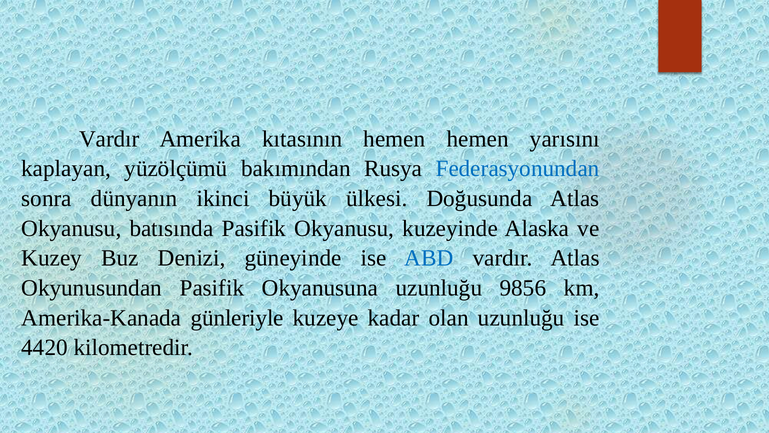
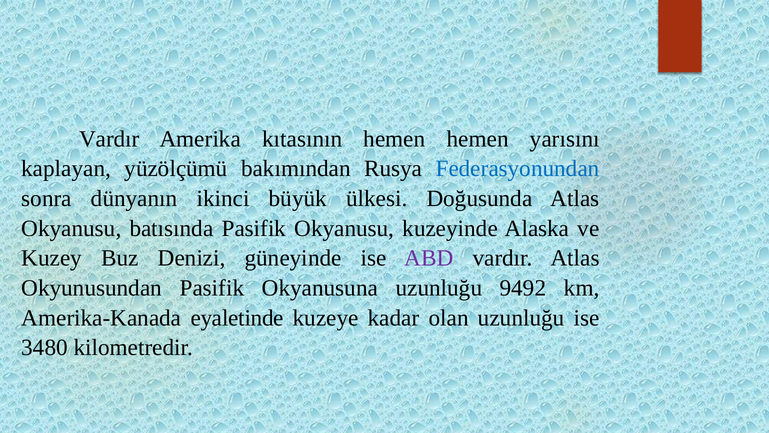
ABD colour: blue -> purple (429, 258)
9856: 9856 -> 9492 (523, 288)
günleriyle: günleriyle -> eyaletinde (237, 318)
4420: 4420 -> 3480 (45, 347)
